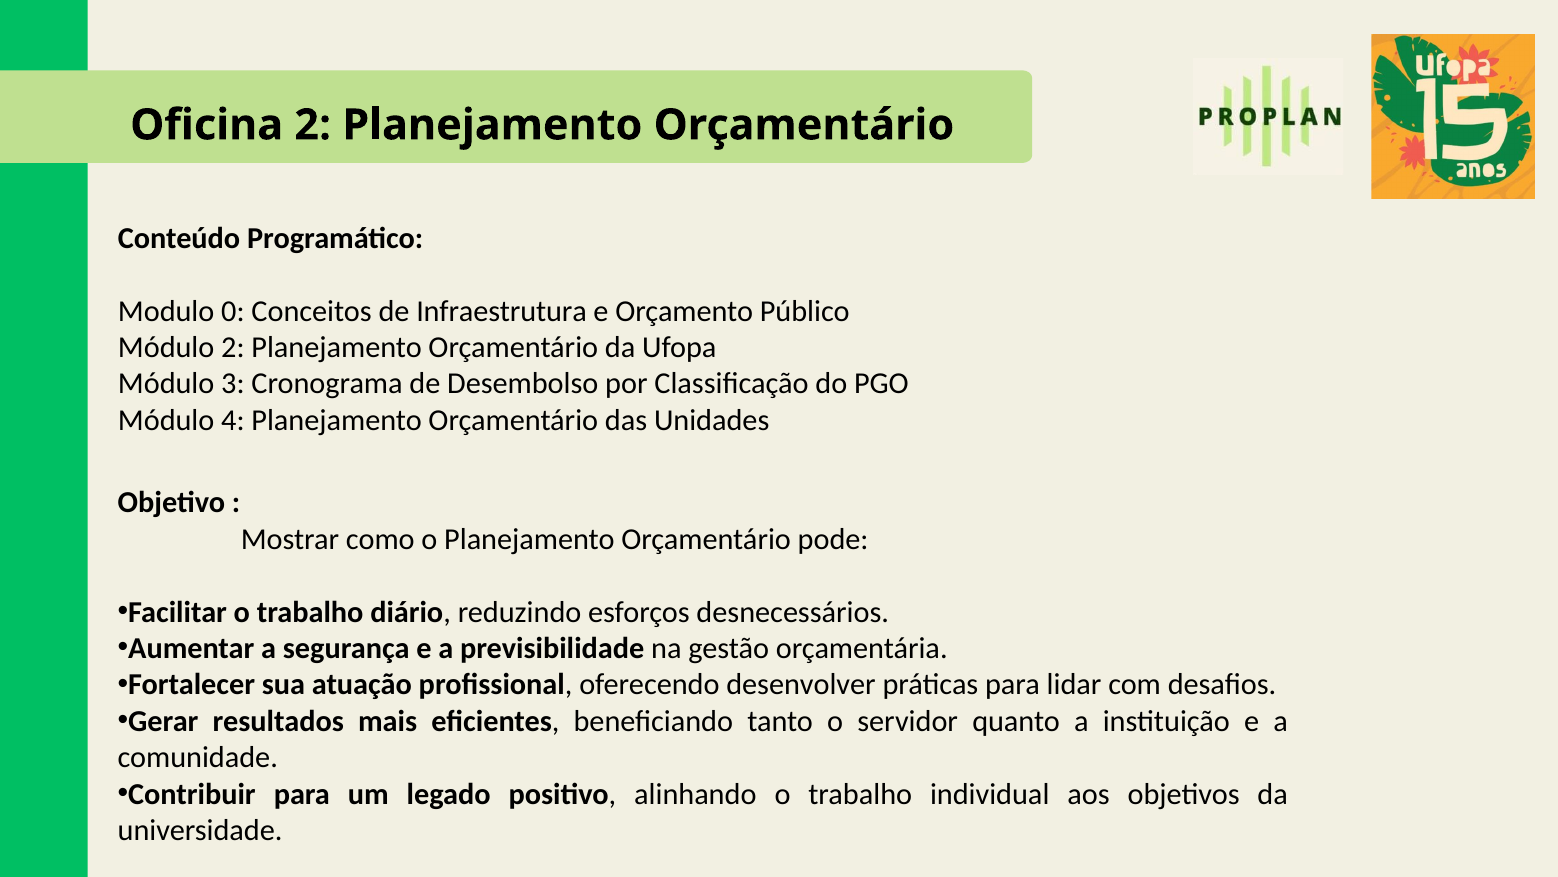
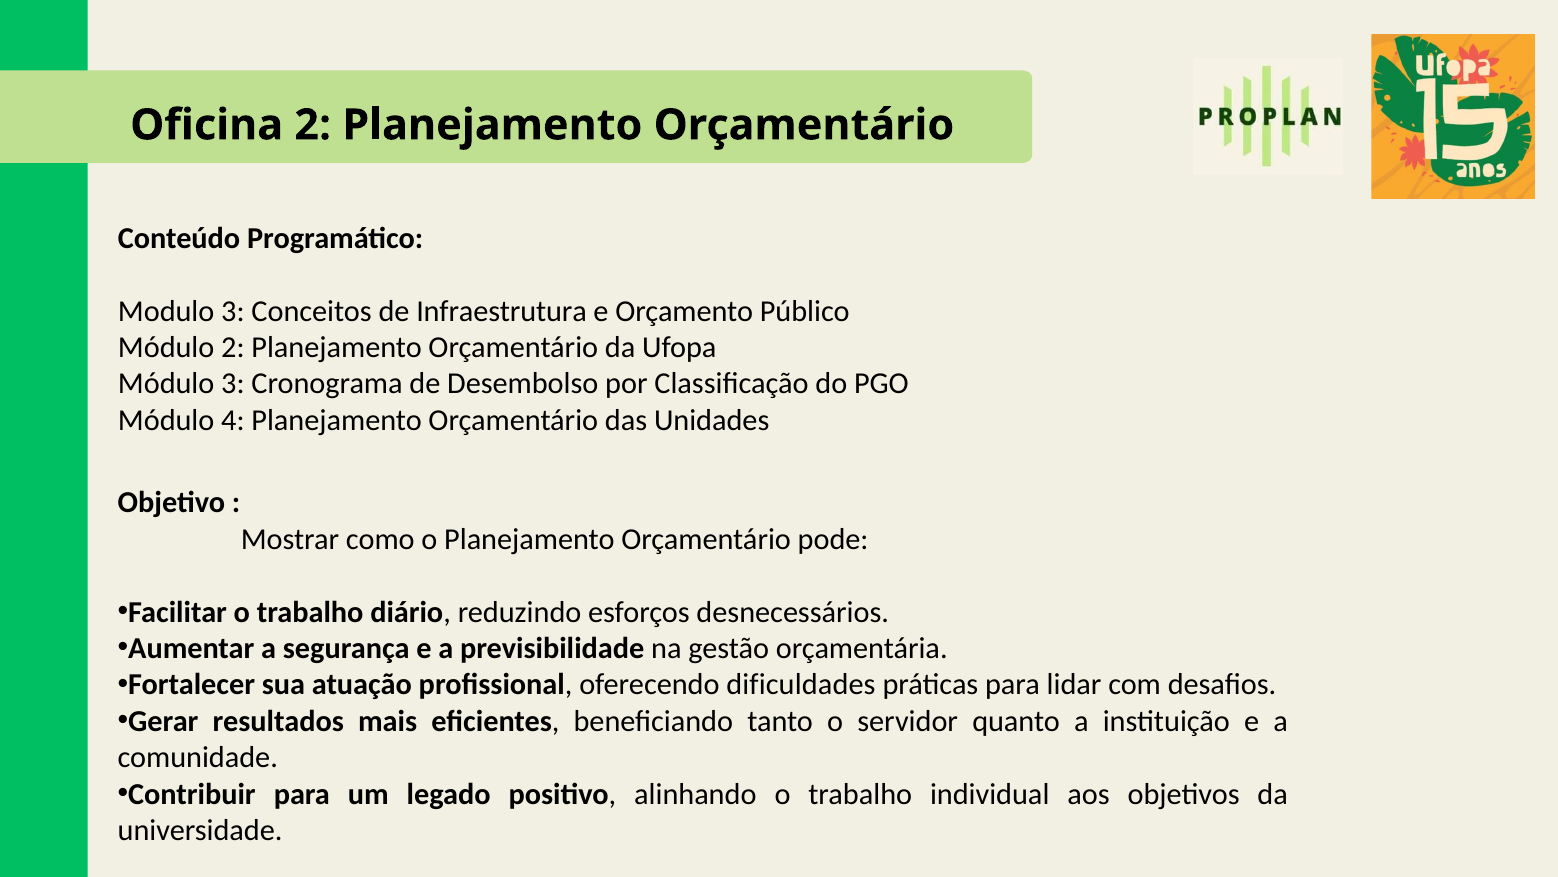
Modulo 0: 0 -> 3 (233, 311)
desenvolver: desenvolver -> dificuldades (801, 684)
